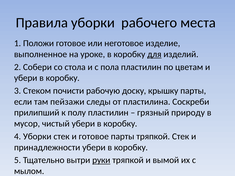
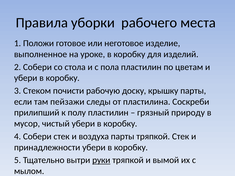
для underline: present -> none (154, 54)
4 Уборки: Уборки -> Собери (37, 137)
и готовое: готовое -> воздуха (94, 137)
